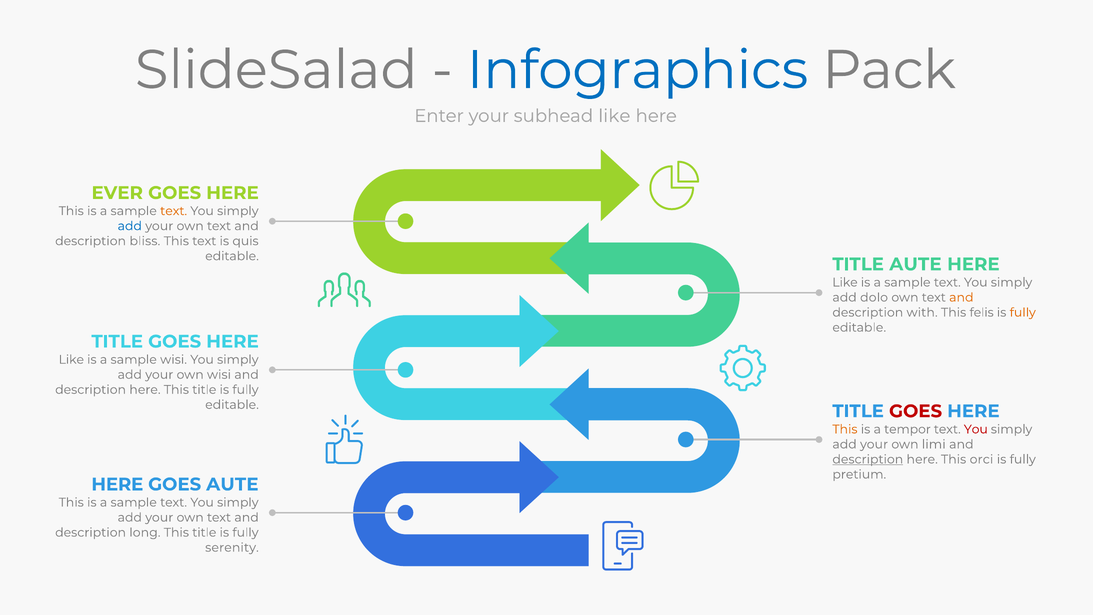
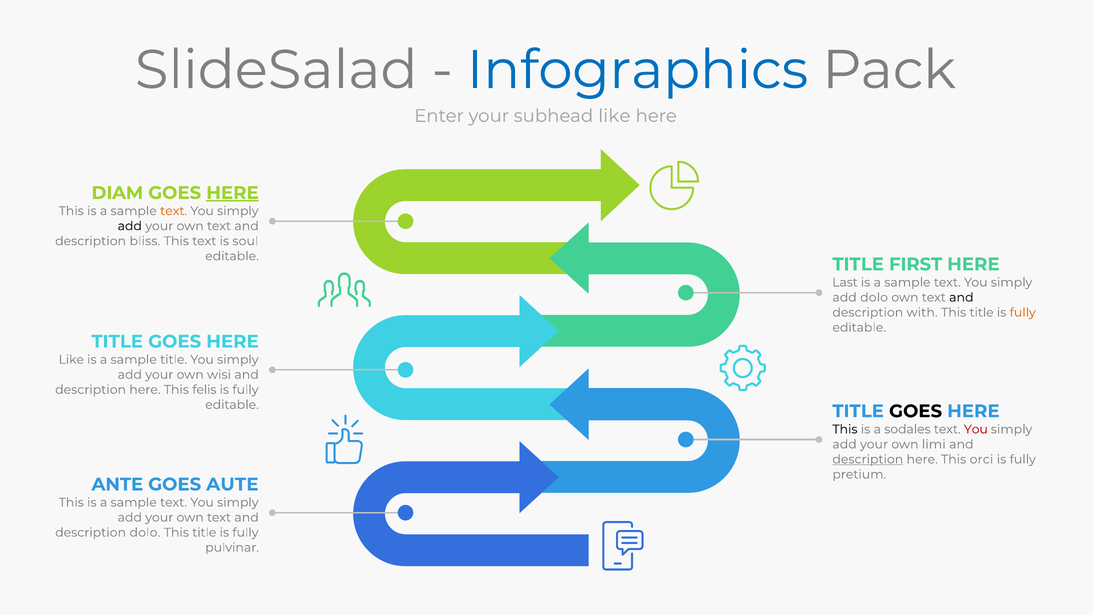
EVER: EVER -> DIAM (117, 193)
HERE underline: none -> present (232, 193)
add colour: blue -> black (130, 226)
quis: quis -> soul (245, 241)
TITLE AUTE: AUTE -> FIRST (916, 264)
Like: Like -> Last (845, 282)
and colour: orange -> black (961, 297)
felis: felis -> title (982, 312)
sample wisi: wisi -> title (174, 359)
here This title: title -> felis (204, 390)
GOES colour: red -> black (916, 411)
This colour: orange -> black (845, 429)
tempor: tempor -> sodales (907, 429)
HERE: HERE -> ANTE (117, 484)
description long: long -> dolo (145, 532)
serenity: serenity -> pulvinar (232, 547)
